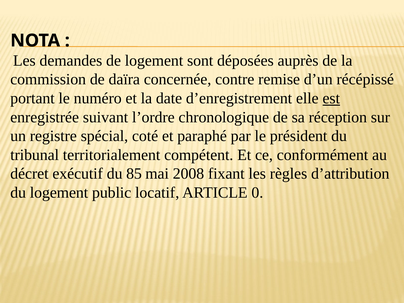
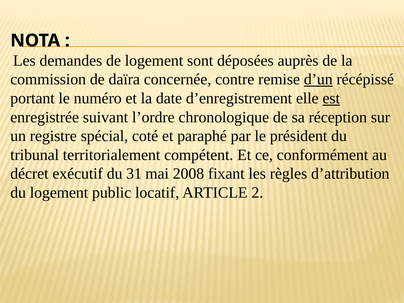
d’un underline: none -> present (318, 79)
85: 85 -> 31 (134, 174)
0: 0 -> 2 (257, 193)
